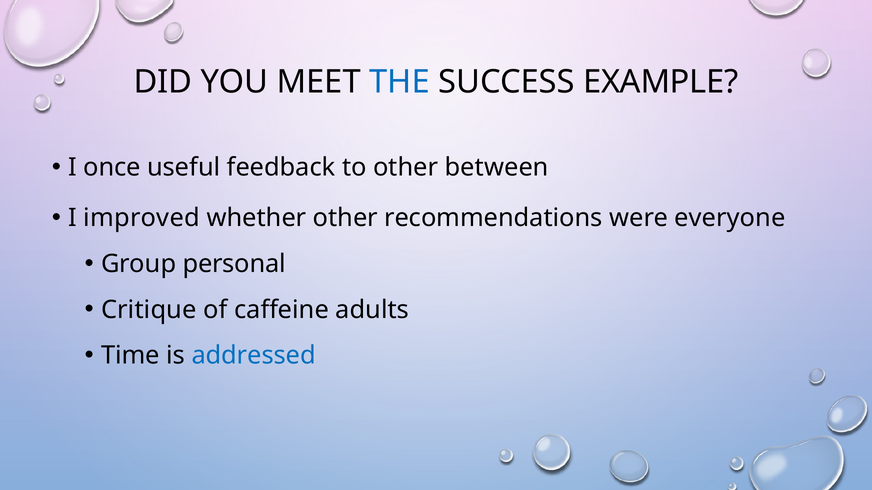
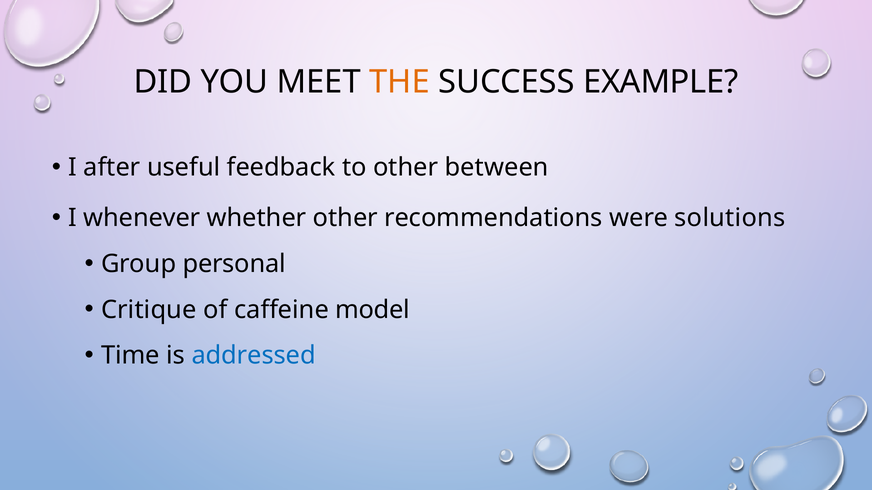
THE colour: blue -> orange (399, 82)
once: once -> after (112, 167)
improved: improved -> whenever (142, 218)
everyone: everyone -> solutions (730, 218)
adults: adults -> model (372, 310)
